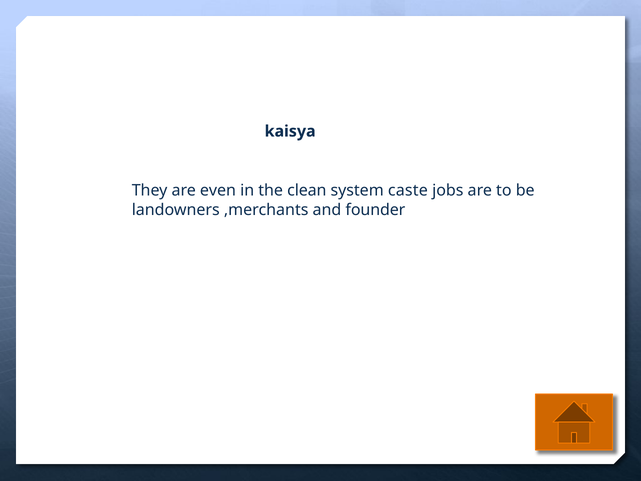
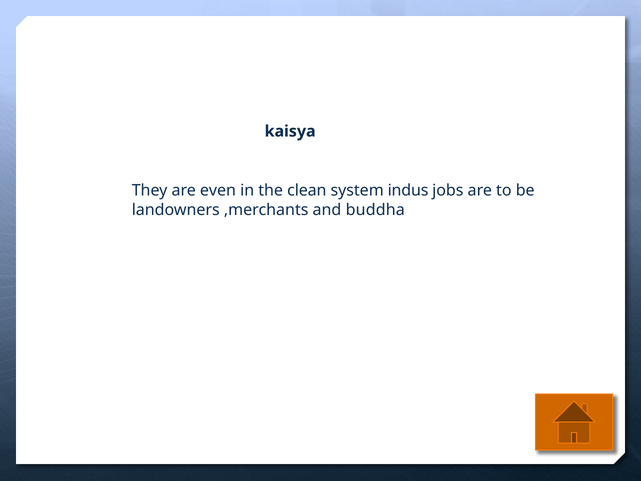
caste: caste -> indus (408, 191)
founder: founder -> buddha (375, 210)
